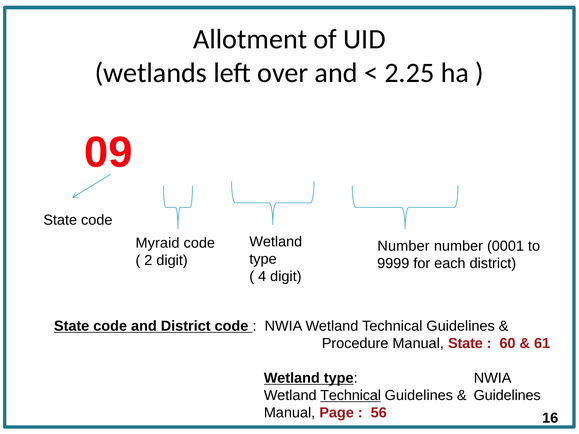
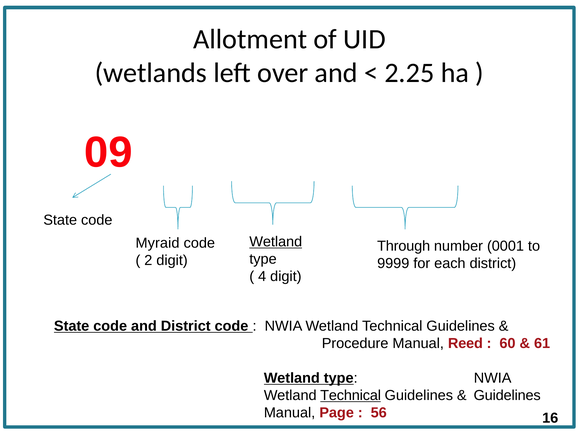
Wetland underline: none -> present (276, 242)
Number: Number -> Through (404, 246)
Manual State: State -> Reed (465, 344)
